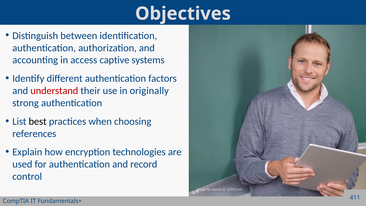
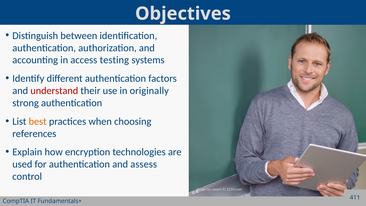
captive: captive -> testing (114, 60)
best colour: black -> orange (38, 121)
record: record -> assess (144, 164)
